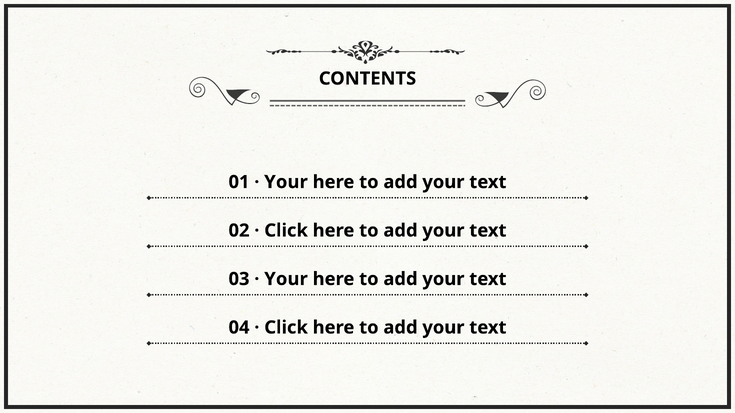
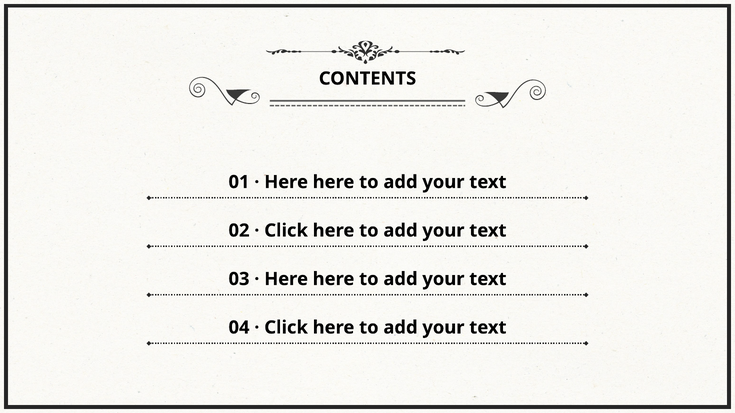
Your: Your -> Here (286, 182)
Your: Your -> Here (286, 279)
